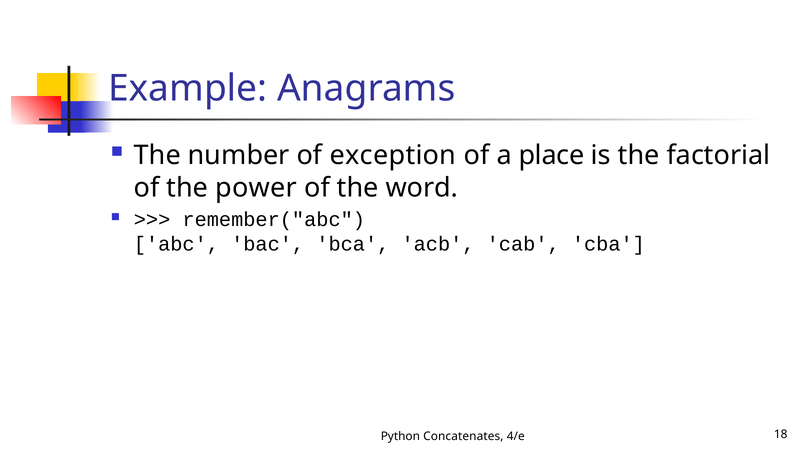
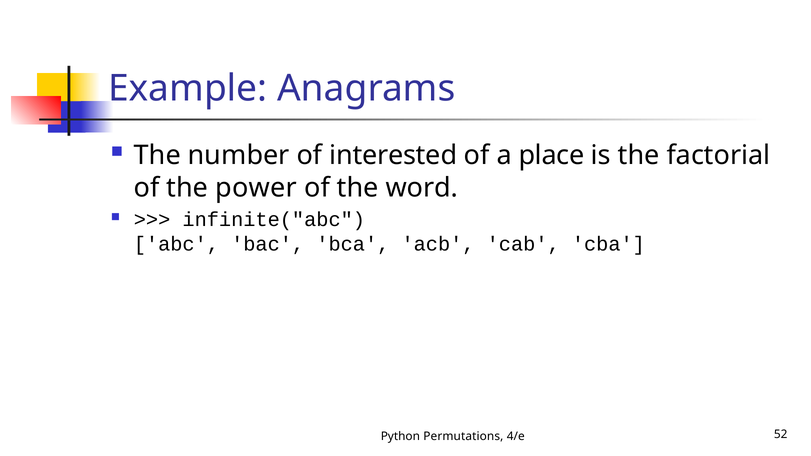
exception: exception -> interested (393, 155)
remember("abc: remember("abc -> infinite("abc (274, 220)
Concatenates: Concatenates -> Permutations (463, 436)
18: 18 -> 52 (781, 434)
